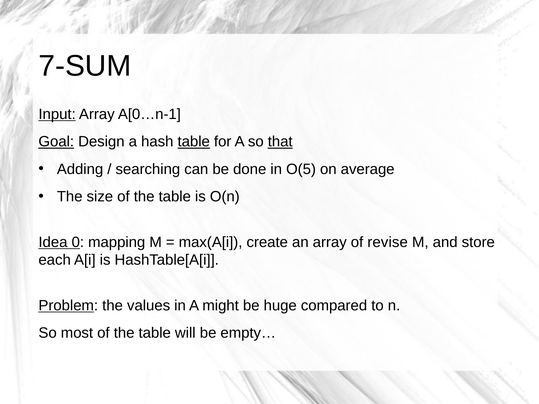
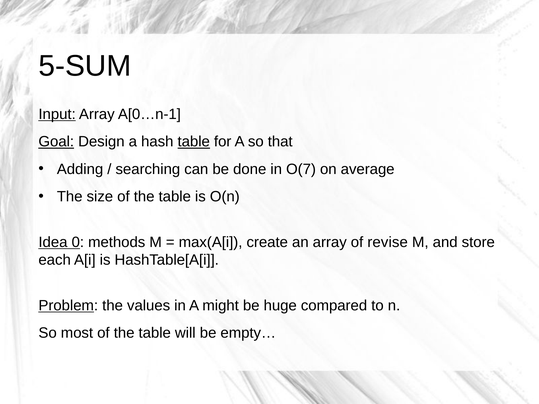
7-SUM: 7-SUM -> 5-SUM (85, 66)
that underline: present -> none (280, 142)
O(5: O(5 -> O(7 (301, 169)
mapping: mapping -> methods (117, 242)
